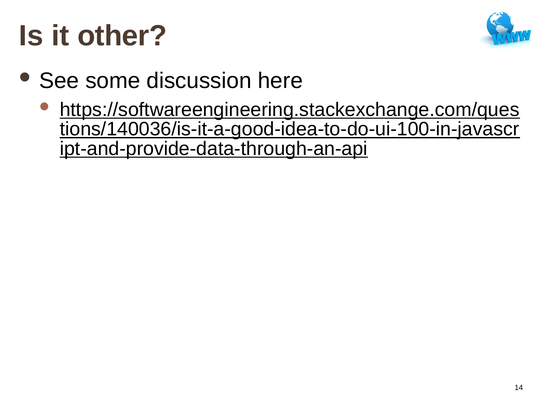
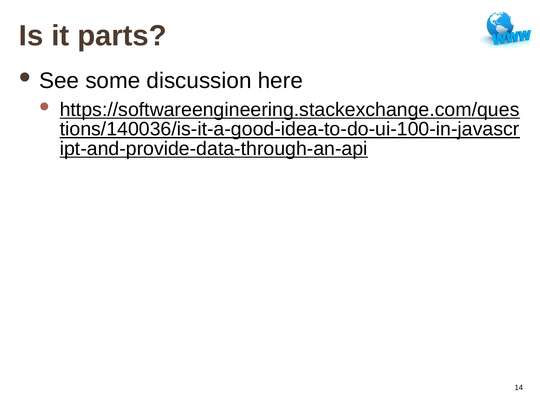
other: other -> parts (122, 36)
